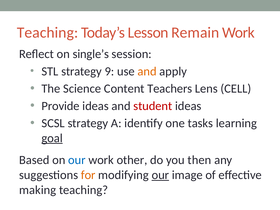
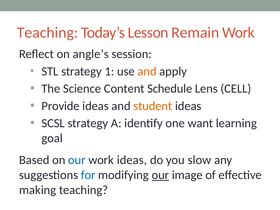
single’s: single’s -> angle’s (91, 54)
9: 9 -> 1 (109, 71)
Teachers: Teachers -> Schedule (170, 89)
student colour: red -> orange (153, 106)
tasks: tasks -> want (200, 123)
goal underline: present -> none (52, 138)
work other: other -> ideas (132, 160)
then: then -> slow (199, 160)
for colour: orange -> blue (88, 175)
